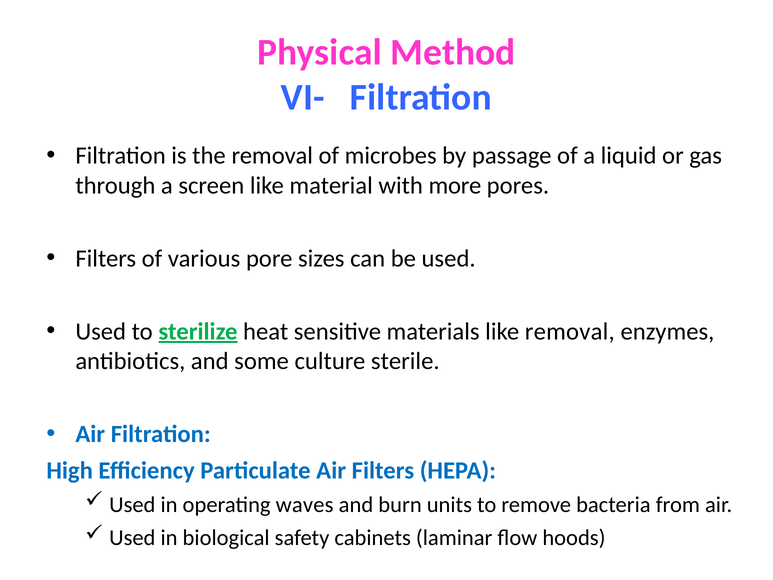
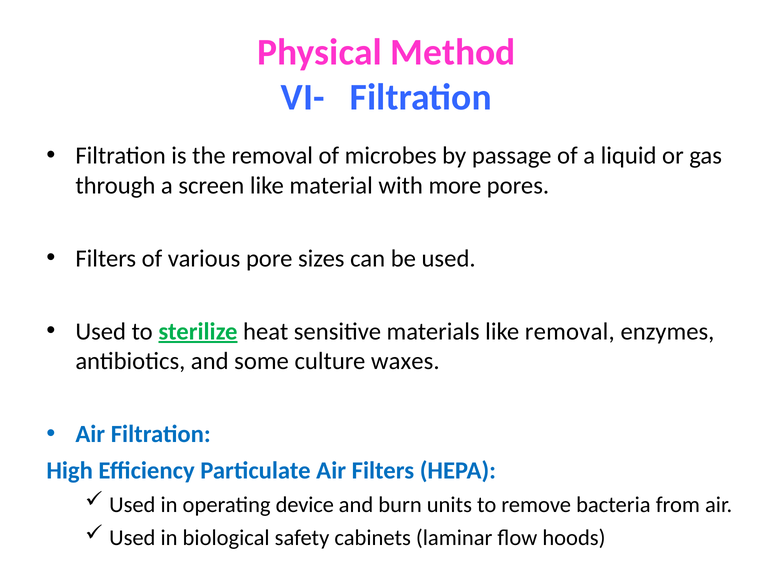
sterile: sterile -> waxes (405, 361)
waves: waves -> device (305, 505)
